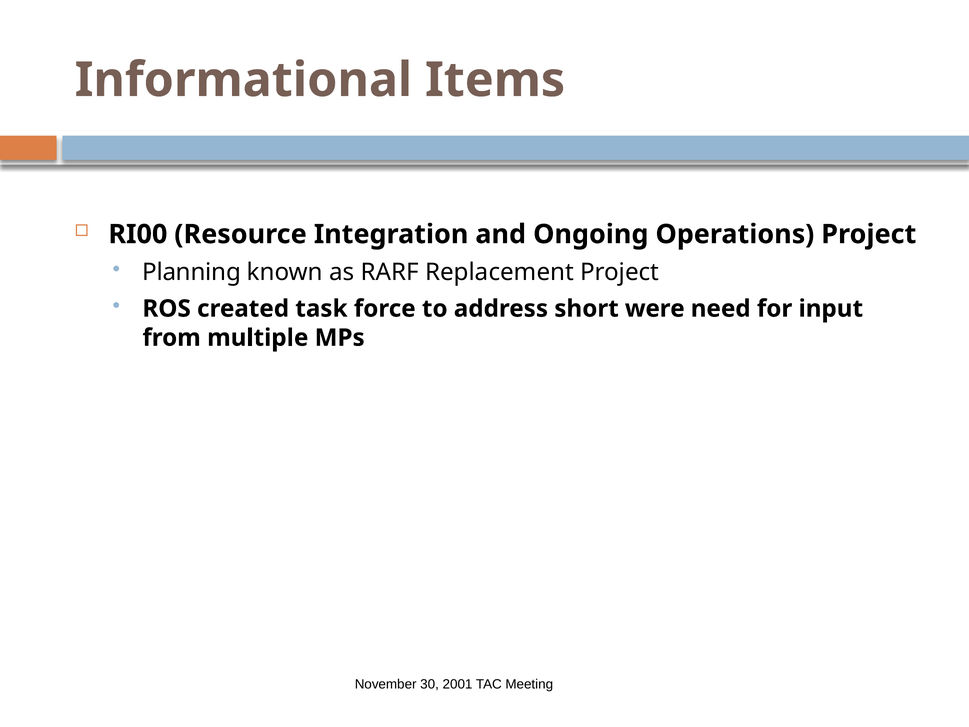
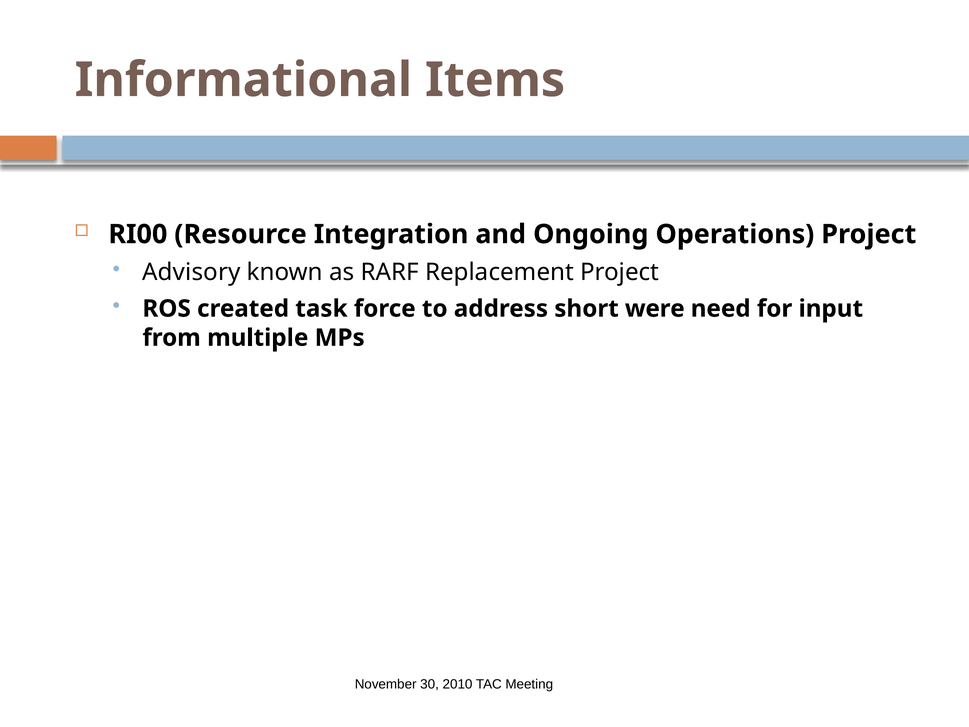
Planning: Planning -> Advisory (191, 272)
2001: 2001 -> 2010 (458, 684)
